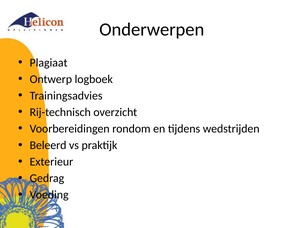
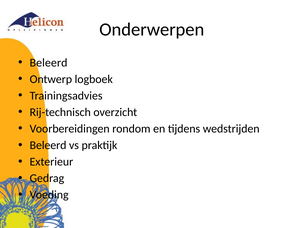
Plagiaat: Plagiaat -> Beleerd (49, 63)
